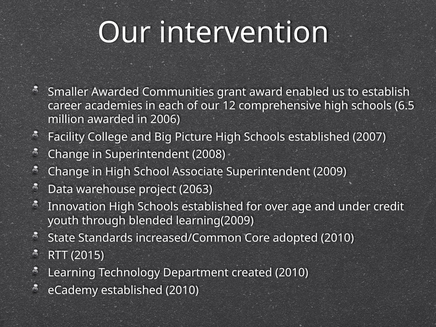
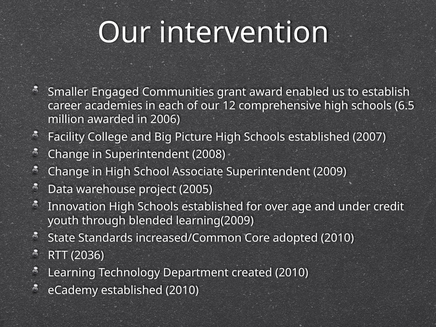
Smaller Awarded: Awarded -> Engaged (115, 92)
2063: 2063 -> 2005 (196, 189)
2015: 2015 -> 2036 (87, 255)
